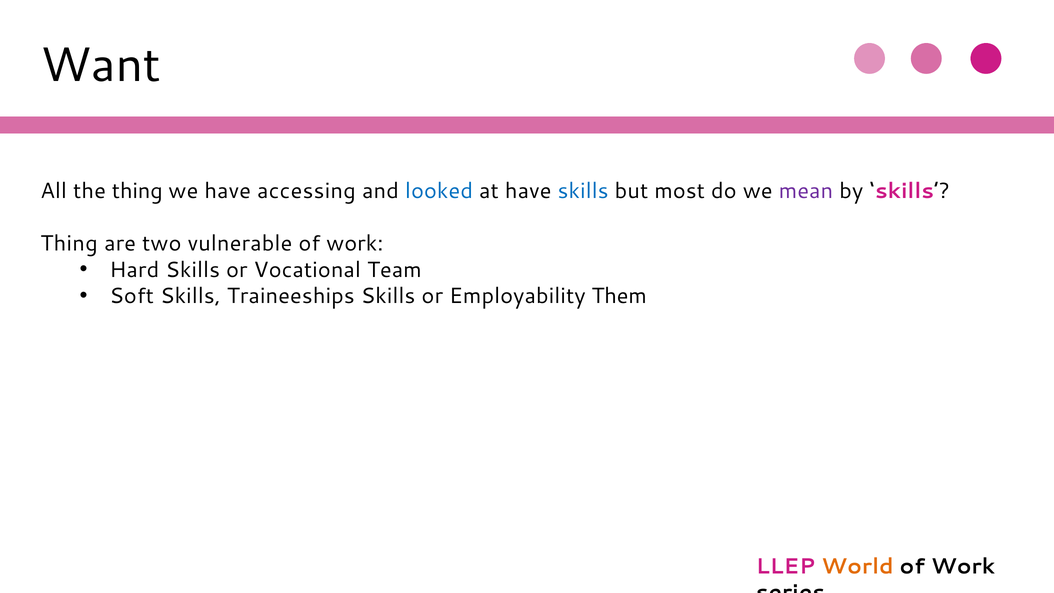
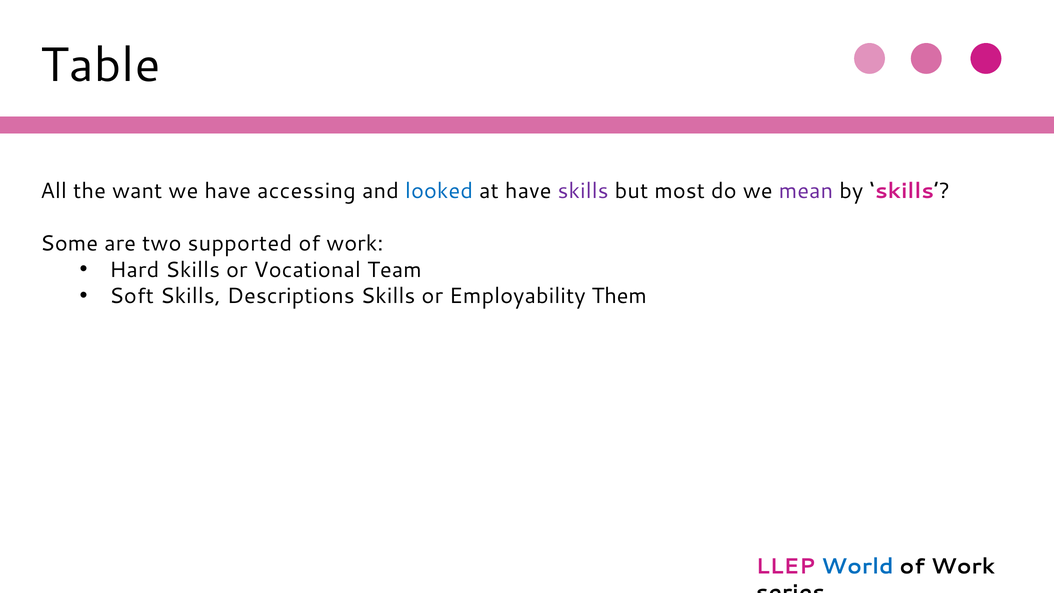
Want: Want -> Table (100, 65)
the thing: thing -> want (137, 191)
skills colour: blue -> purple (583, 191)
Thing: Thing -> Some (69, 243)
vulnerable: vulnerable -> supported (240, 243)
Traineeships: Traineeships -> Descriptions (291, 296)
World colour: orange -> blue (857, 566)
